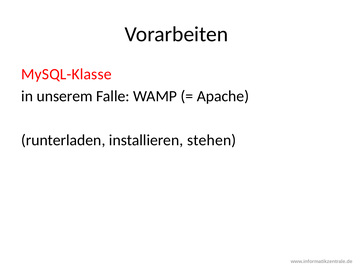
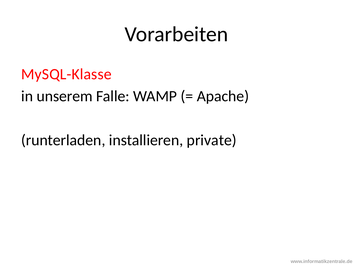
stehen: stehen -> private (212, 140)
